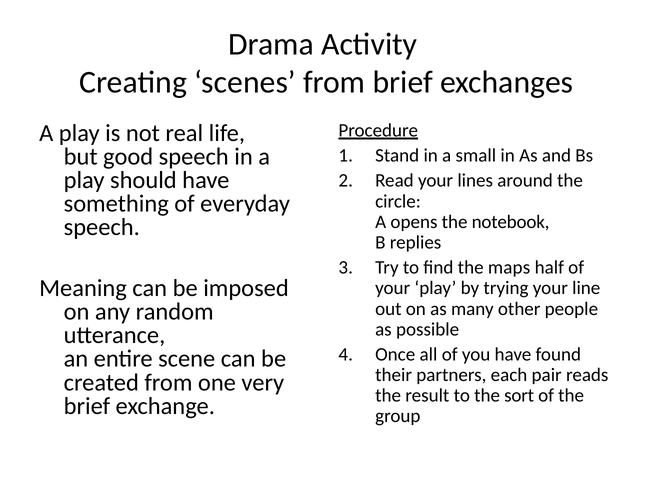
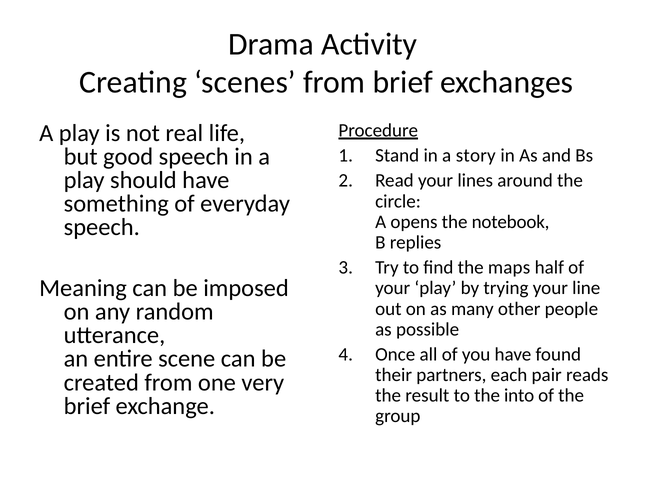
small: small -> story (476, 155)
sort: sort -> into (519, 395)
